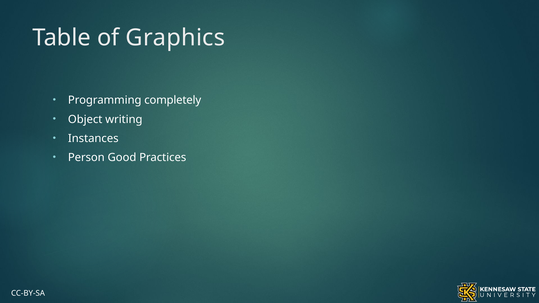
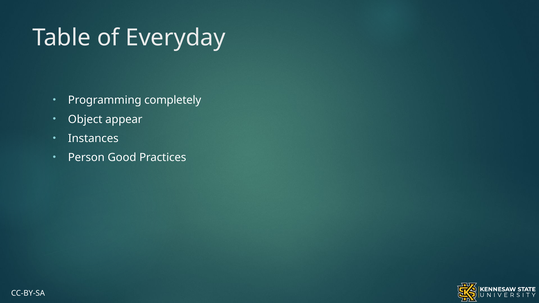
Graphics: Graphics -> Everyday (176, 38)
writing: writing -> appear (124, 119)
